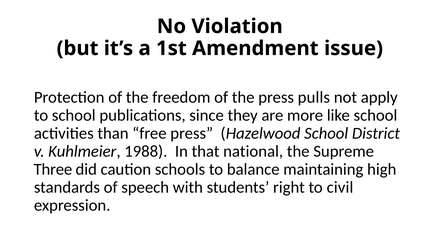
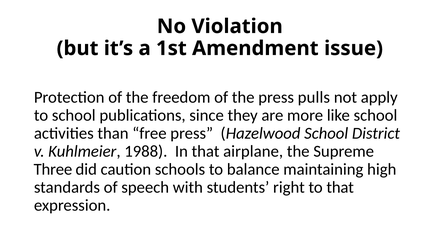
national: national -> airplane (253, 152)
to civil: civil -> that (340, 188)
